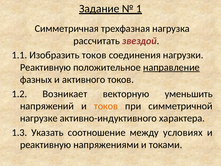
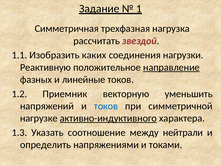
Изобразить токов: токов -> каких (94, 55)
активного: активного -> линейные (84, 79)
Возникает: Возникает -> Приемник (65, 94)
токов colour: orange -> blue (106, 106)
активно-индуктивного underline: none -> present (108, 118)
условиях: условиях -> нейтрали (183, 132)
реактивную: реактивную -> определить (46, 144)
